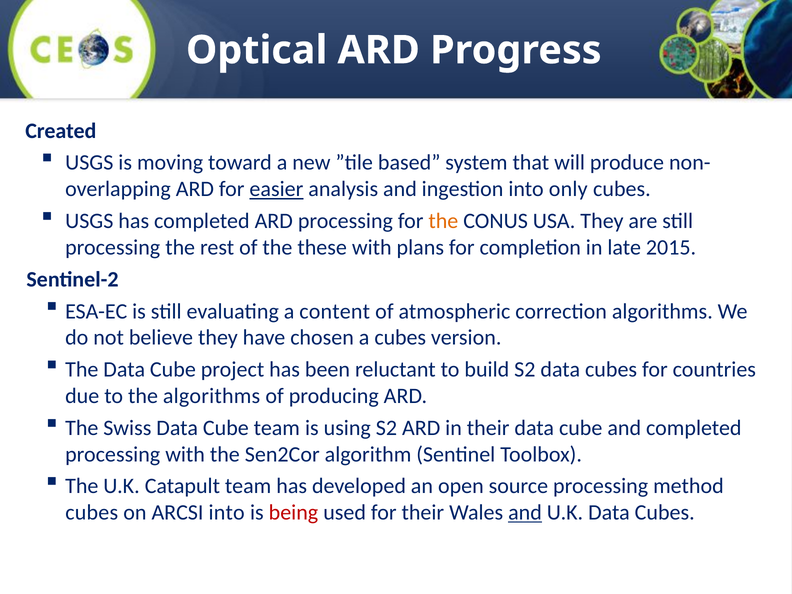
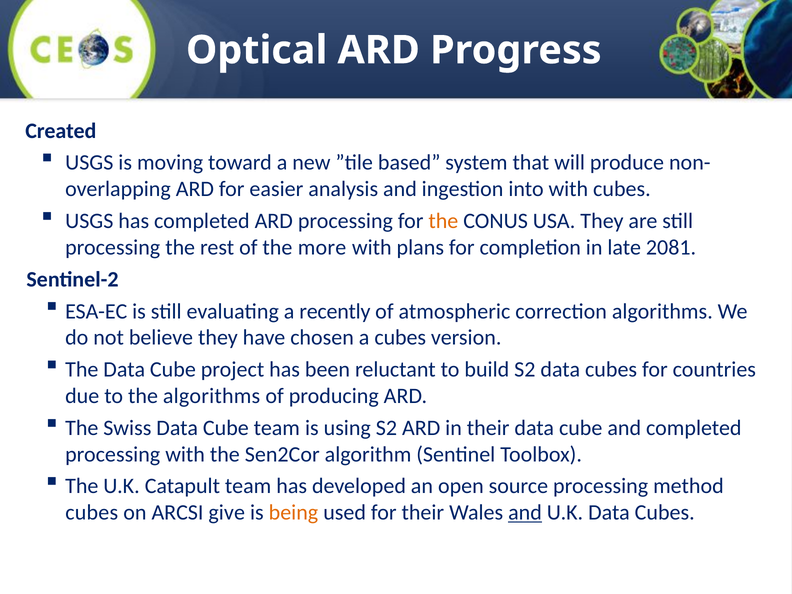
easier underline: present -> none (276, 189)
into only: only -> with (568, 189)
these: these -> more (322, 247)
2015: 2015 -> 2081 (671, 247)
content: content -> recently (335, 311)
ARCSI into: into -> give (227, 513)
being colour: red -> orange (293, 513)
